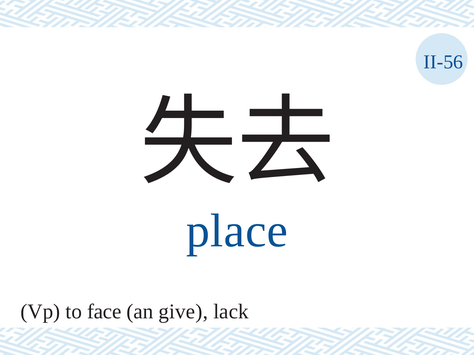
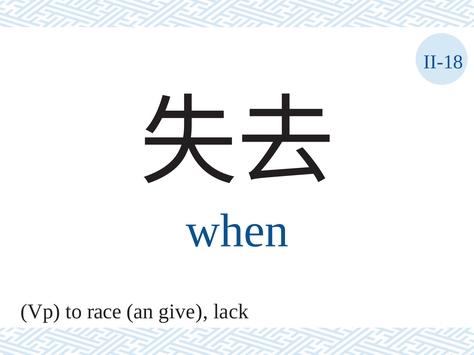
II-56: II-56 -> II-18 (443, 62)
place: place -> when (237, 231)
face: face -> race (104, 312)
